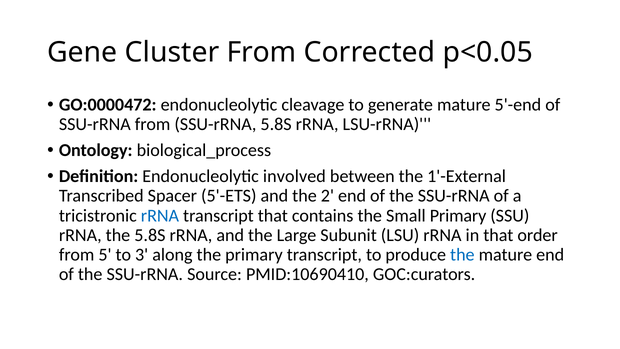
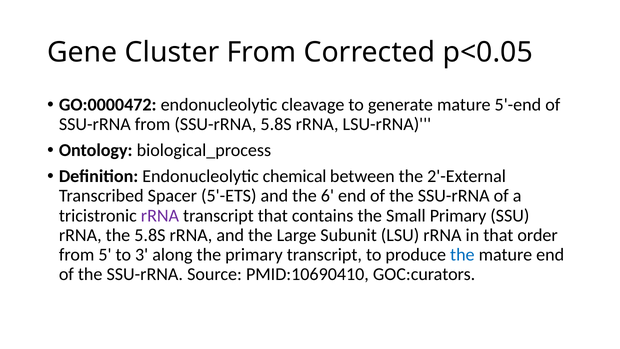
involved: involved -> chemical (295, 176)
1'-External: 1'-External -> 2'-External (467, 176)
2: 2 -> 6 (327, 196)
rRNA colour: blue -> purple (160, 215)
